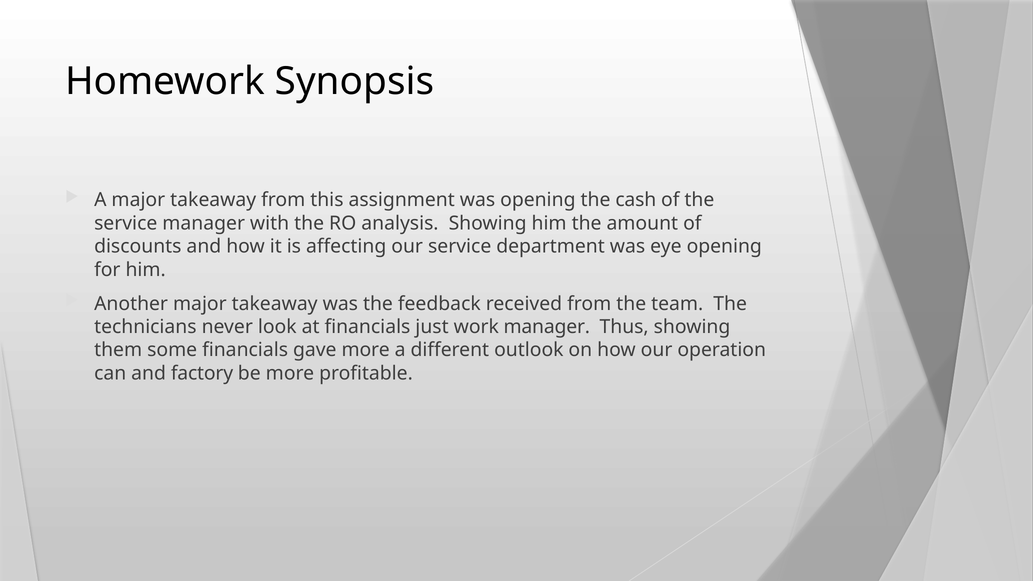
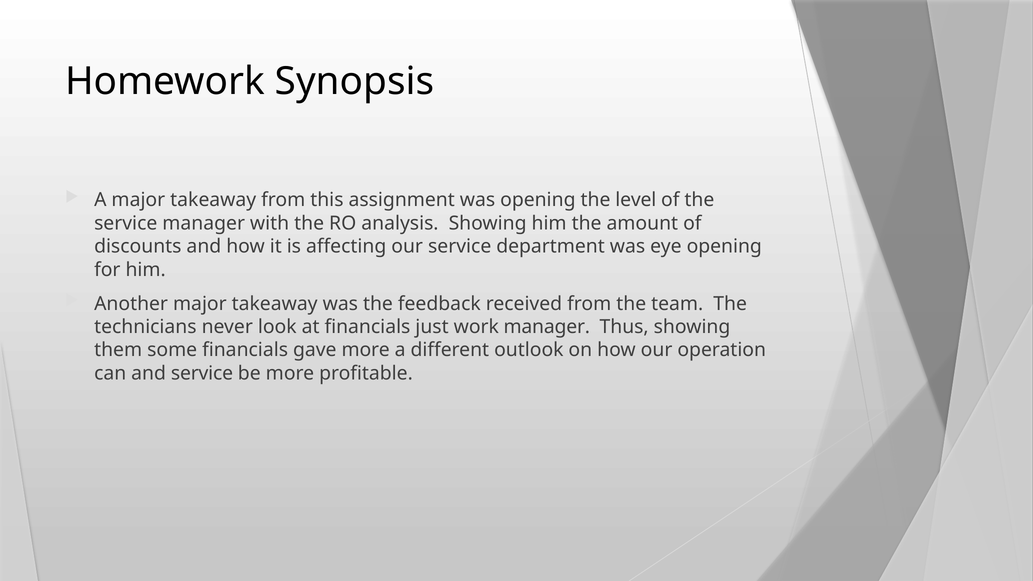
cash: cash -> level (636, 200)
and factory: factory -> service (202, 373)
